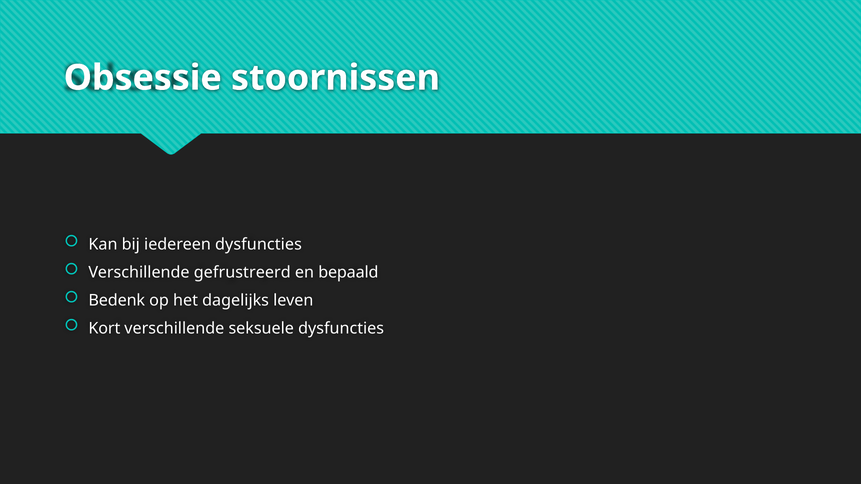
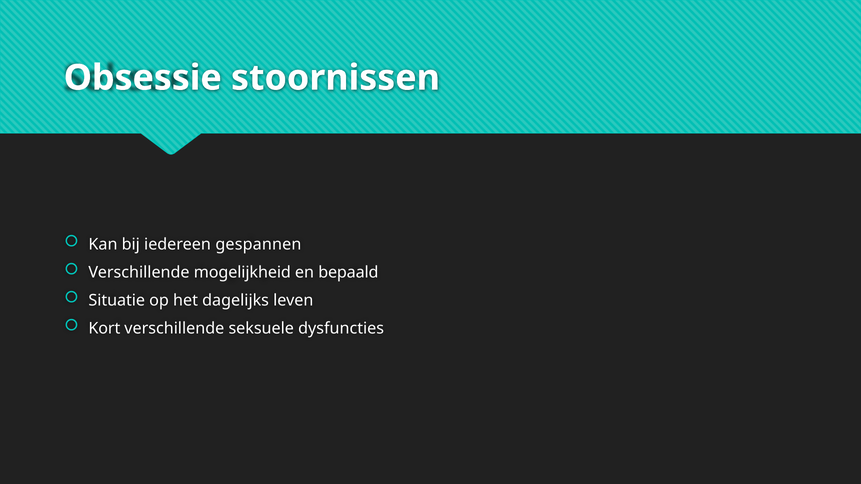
iedereen dysfuncties: dysfuncties -> gespannen (258, 244)
gefrustreerd: gefrustreerd -> mogelijkheid (242, 272)
Bedenk: Bedenk -> Situatie (117, 300)
